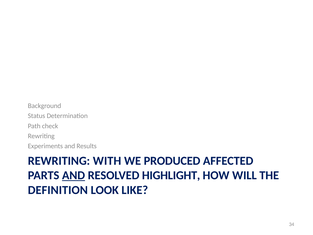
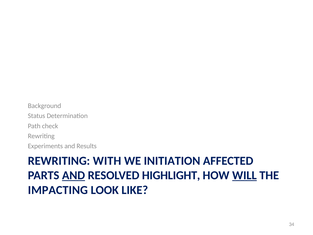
PRODUCED: PRODUCED -> INITIATION (172, 161)
WILL underline: none -> present (244, 175)
DEFINITION: DEFINITION -> IMPACTING (58, 190)
